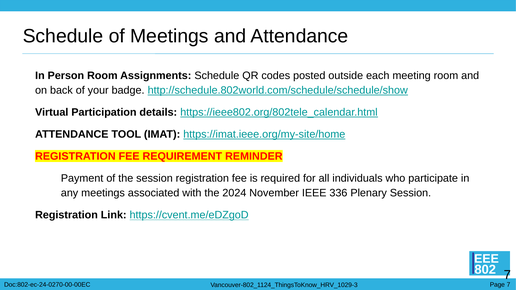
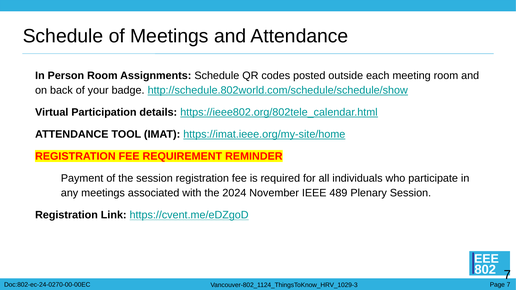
336: 336 -> 489 (338, 193)
